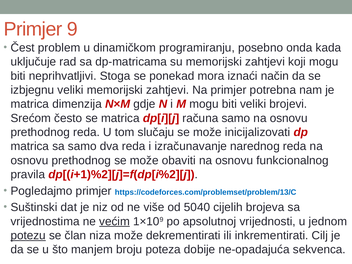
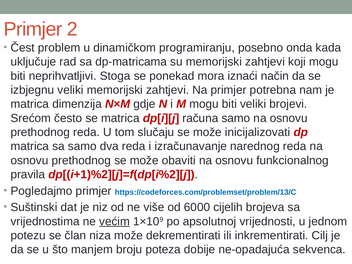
9: 9 -> 2 (72, 29)
5040: 5040 -> 6000 (197, 207)
potezu underline: present -> none (28, 235)
